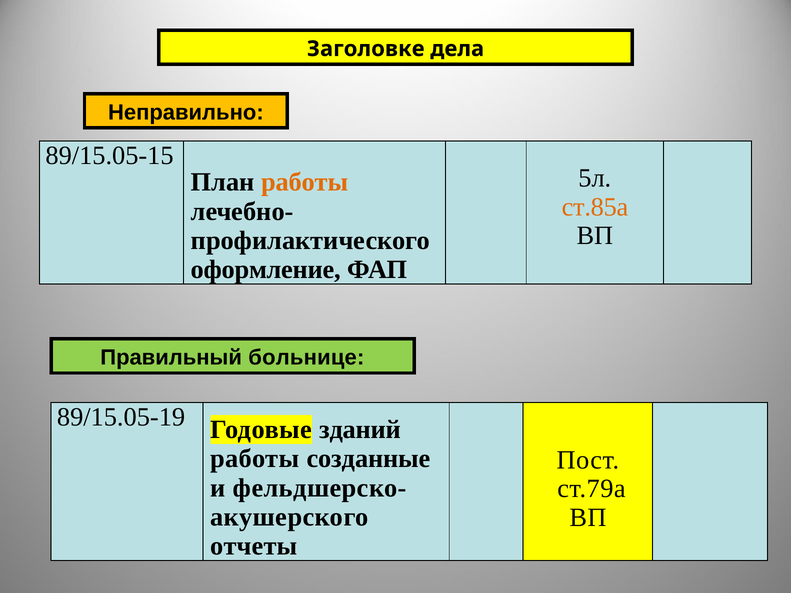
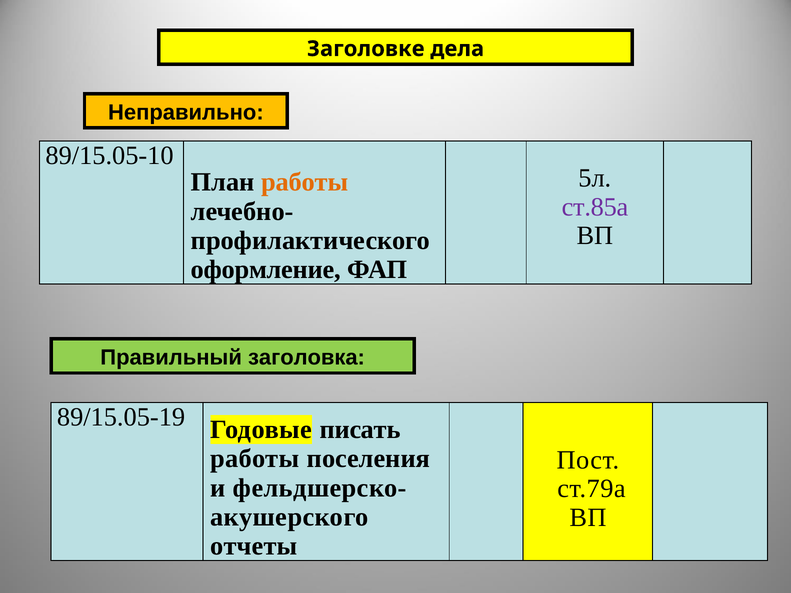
89/15.05-15: 89/15.05-15 -> 89/15.05-10 (110, 156)
ст.85а colour: orange -> purple (595, 207)
больнице: больнице -> заголовка (306, 358)
зданий: зданий -> писать (360, 430)
созданные: созданные -> поселения (369, 459)
